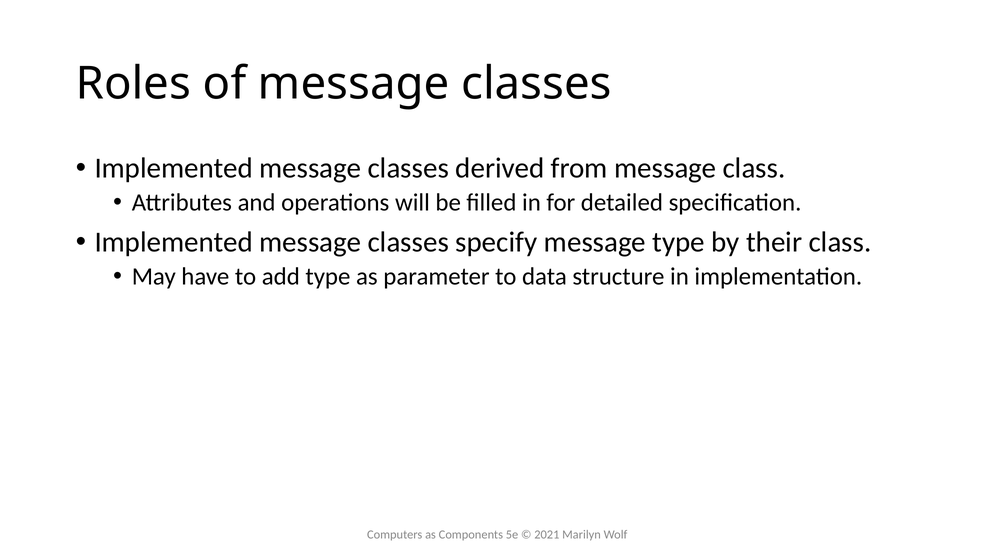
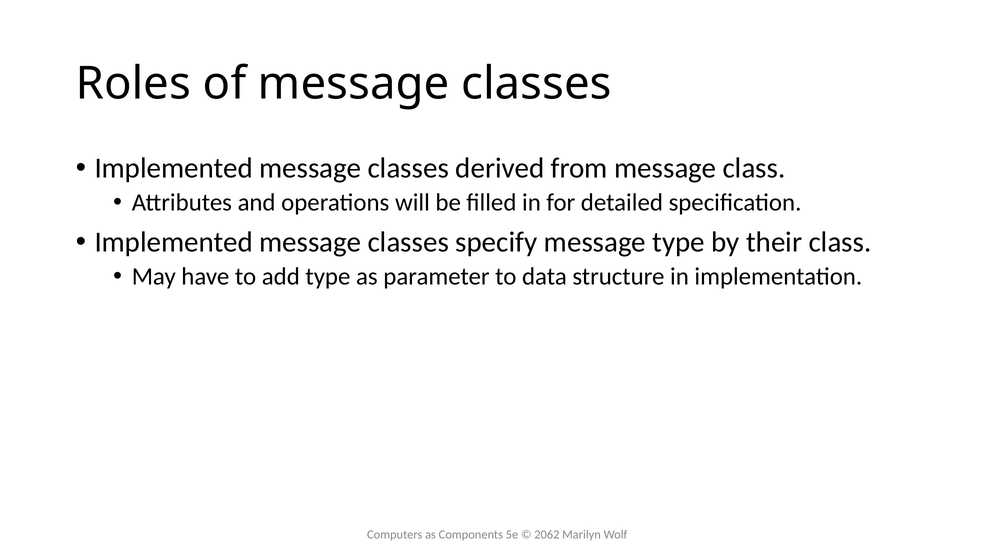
2021: 2021 -> 2062 (547, 534)
